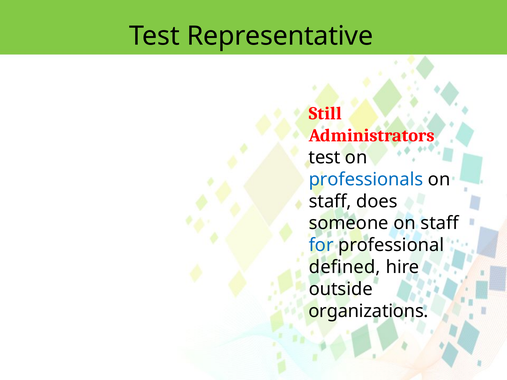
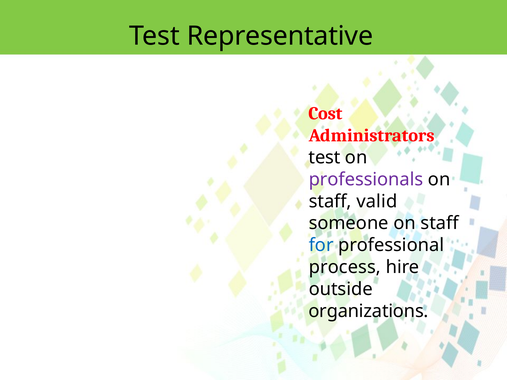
Still: Still -> Cost (325, 114)
professionals colour: blue -> purple (366, 179)
does: does -> valid (377, 201)
deﬁned: deﬁned -> process (345, 267)
